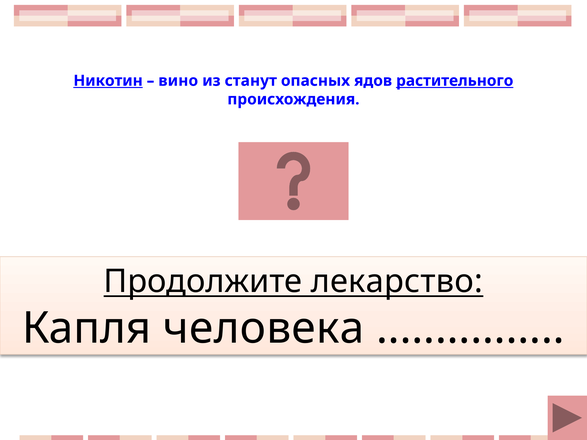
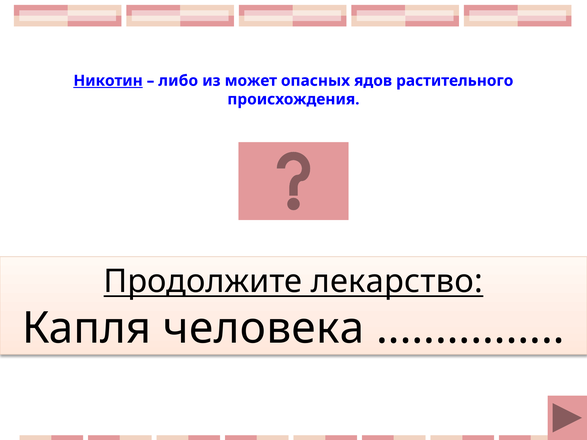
вино: вино -> либо (178, 81)
станут: станут -> может (251, 81)
растительного underline: present -> none (455, 81)
